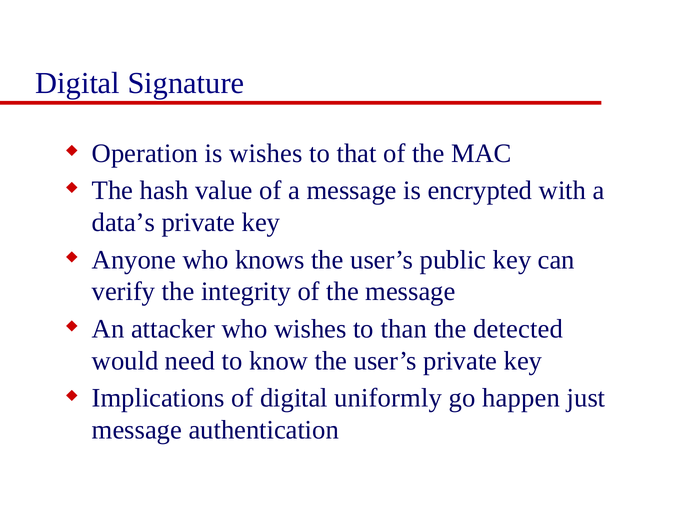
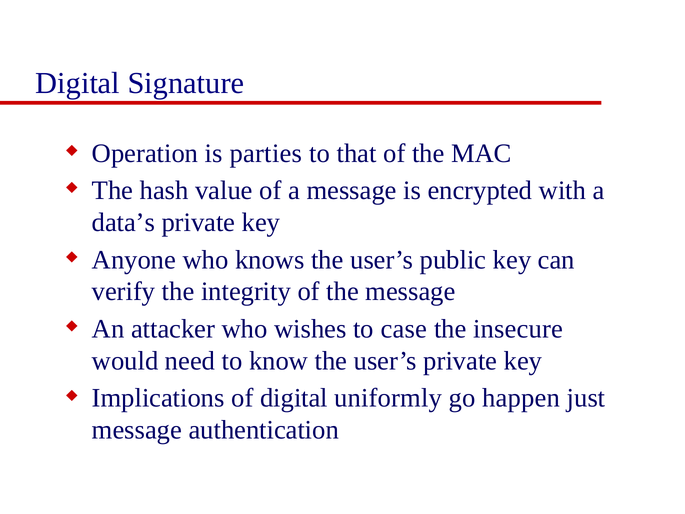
is wishes: wishes -> parties (266, 153)
than: than -> case (404, 329)
detected: detected -> insecure (518, 329)
